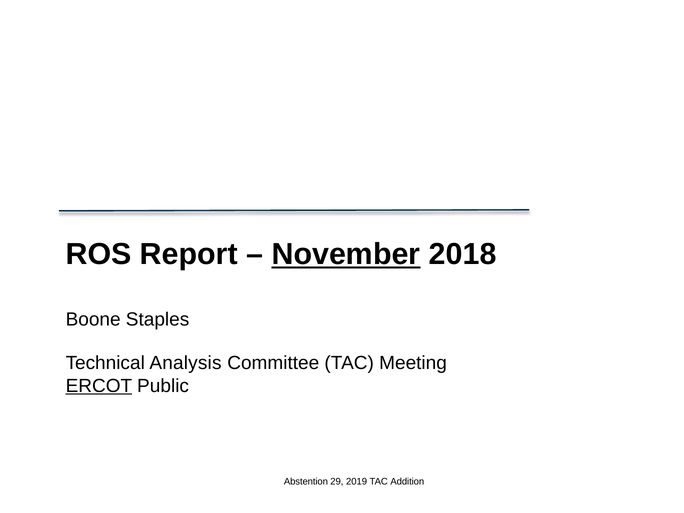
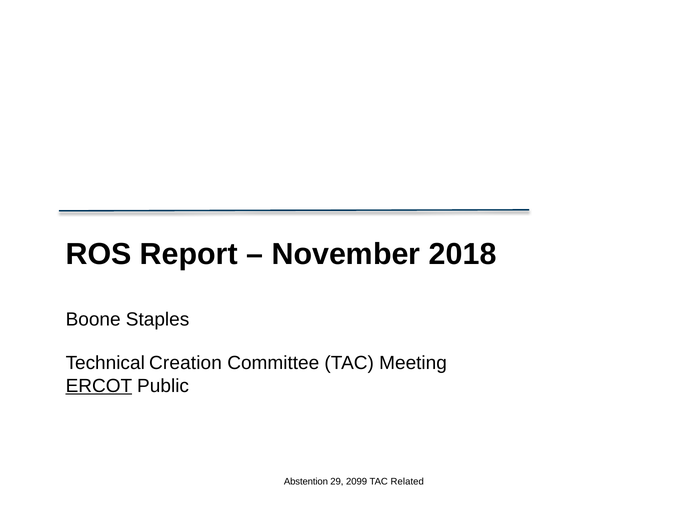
November underline: present -> none (346, 254)
Analysis: Analysis -> Creation (186, 363)
2019: 2019 -> 2099 (357, 482)
Addition: Addition -> Related (407, 482)
